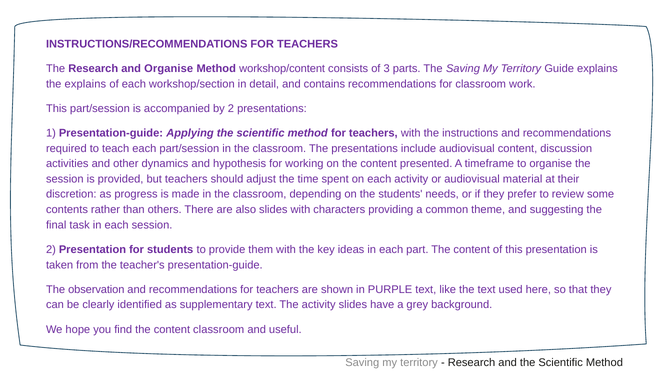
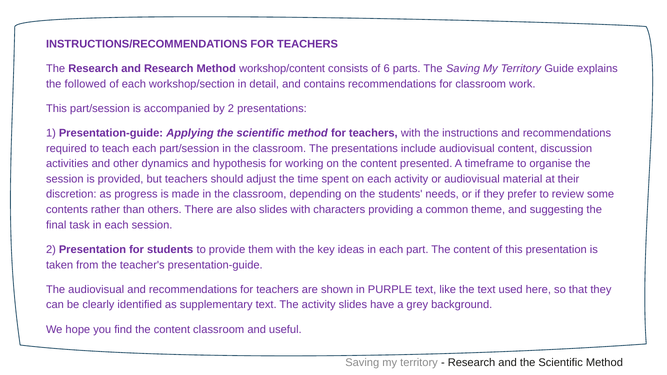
and Organise: Organise -> Research (169, 69)
3: 3 -> 6 (387, 69)
the explains: explains -> followed (85, 84)
The observation: observation -> audiovisual (96, 290)
